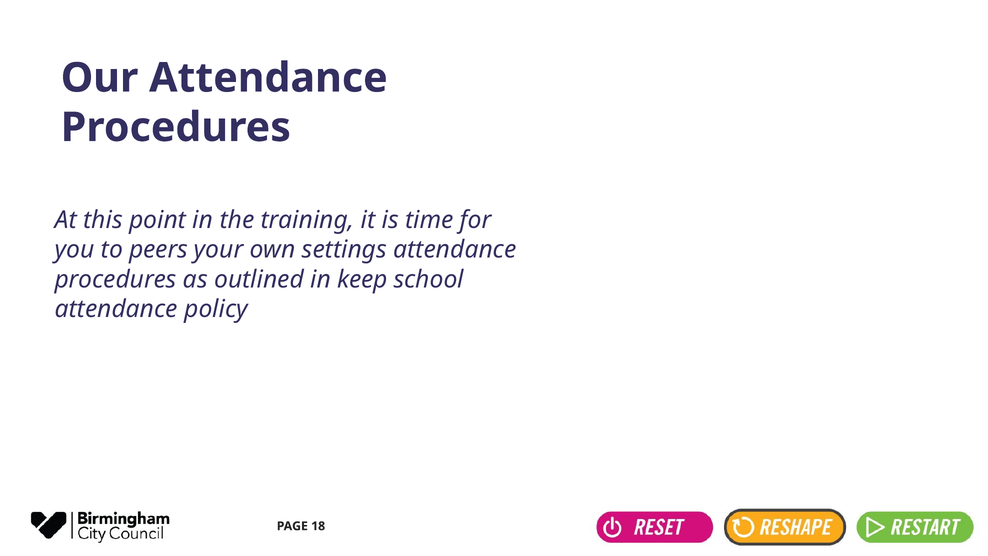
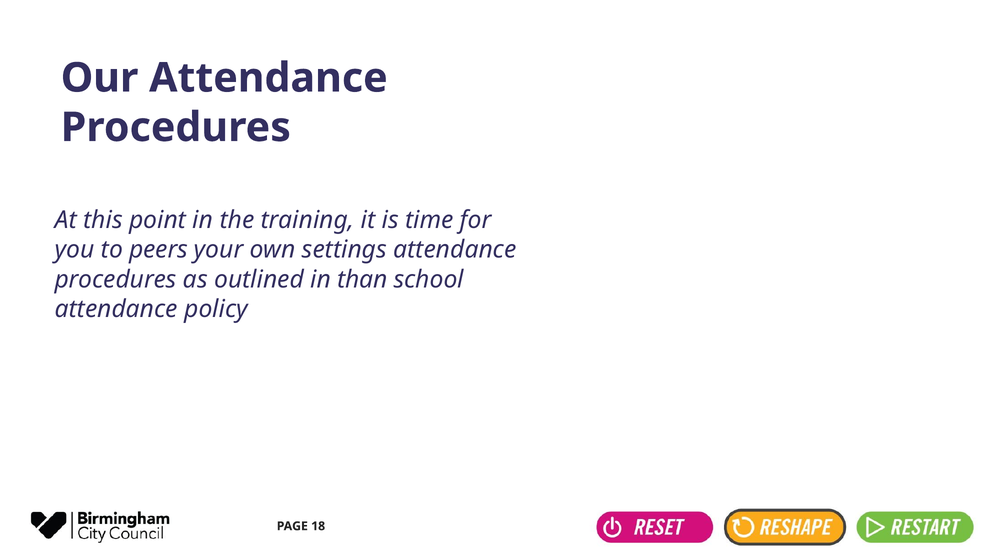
keep: keep -> than (362, 279)
